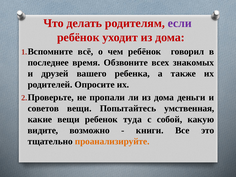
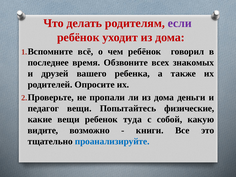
советов: советов -> педагог (43, 108)
умственная: умственная -> физические (189, 108)
проанализируйте colour: orange -> blue (112, 141)
